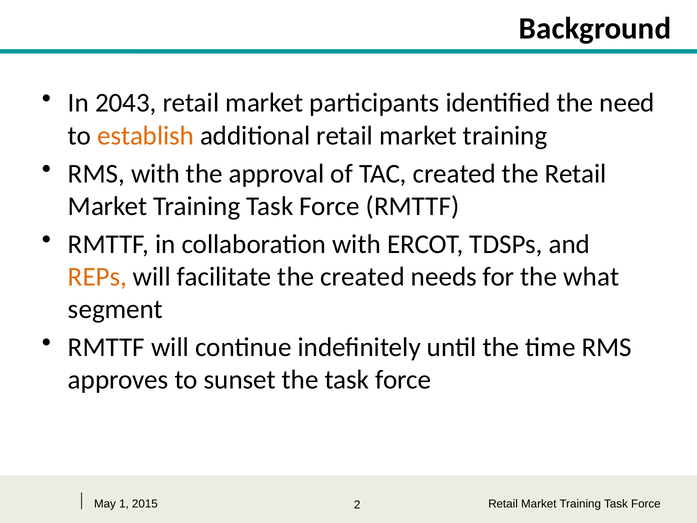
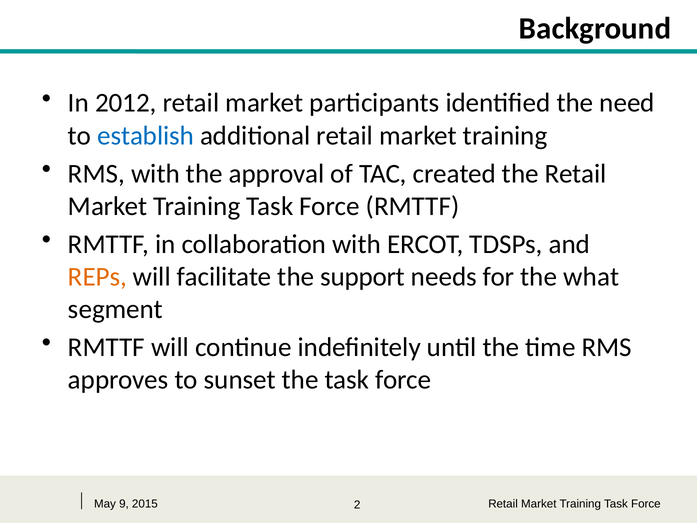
2043: 2043 -> 2012 (126, 103)
establish colour: orange -> blue (146, 136)
the created: created -> support (363, 277)
1: 1 -> 9 (124, 504)
